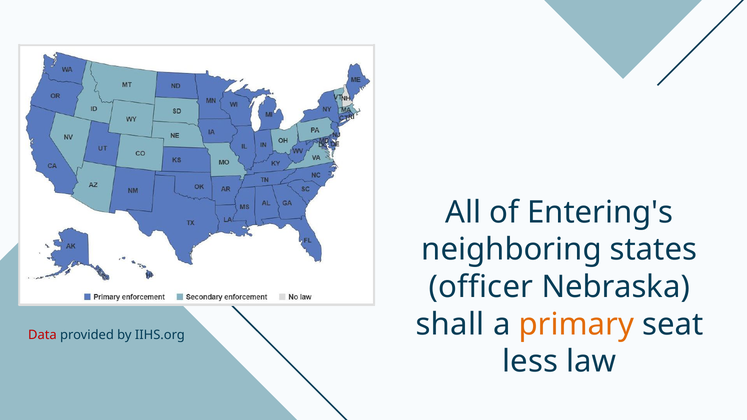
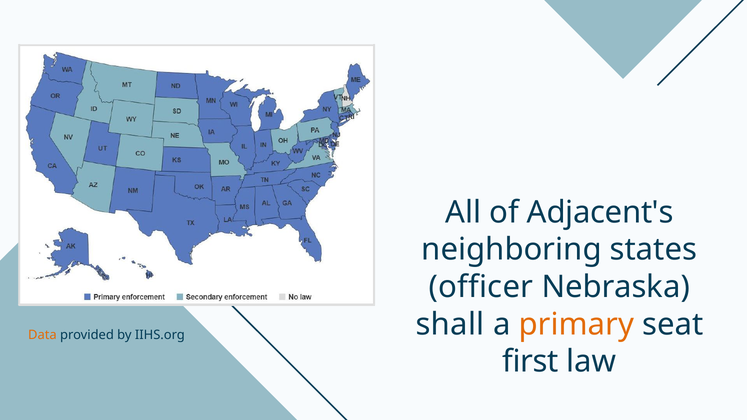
Entering's: Entering's -> Adjacent's (600, 212)
Data colour: red -> orange (42, 335)
less: less -> first (530, 362)
